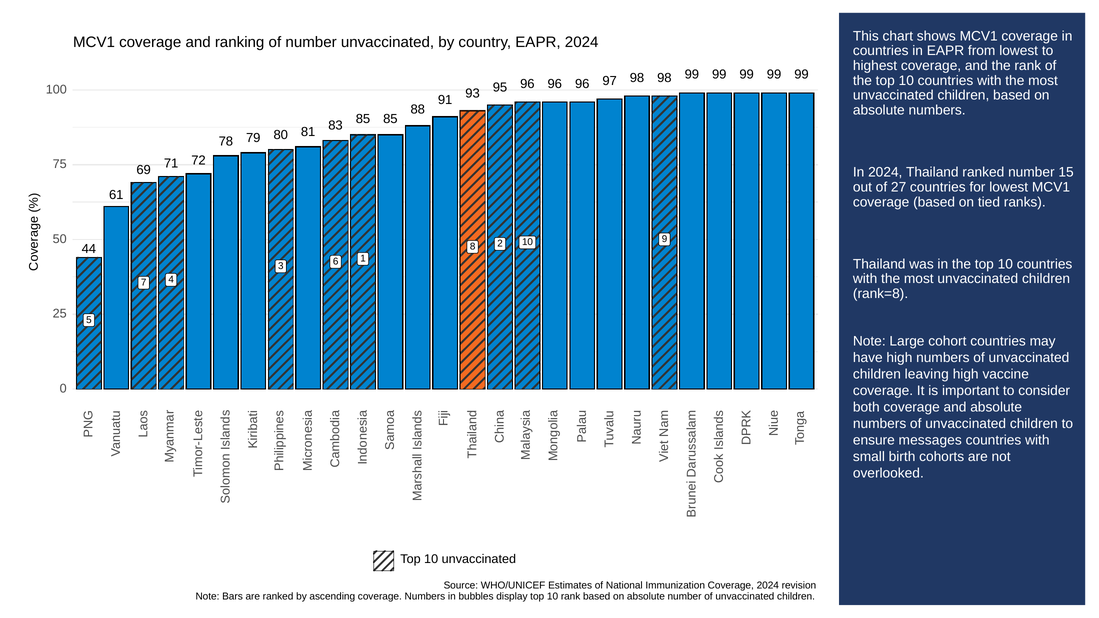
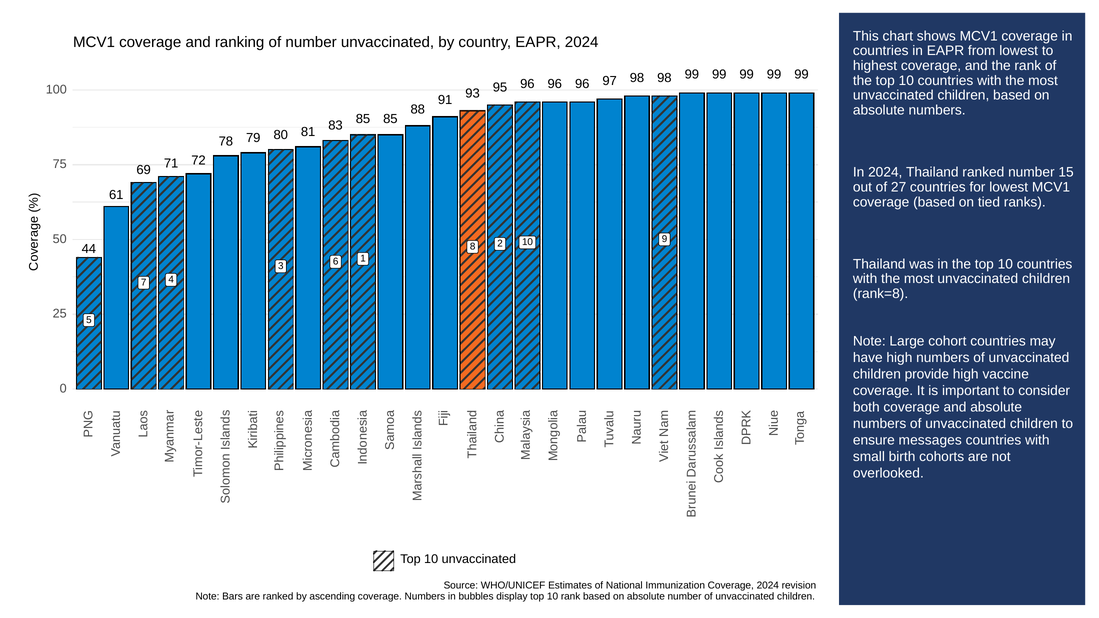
leaving: leaving -> provide (927, 375)
